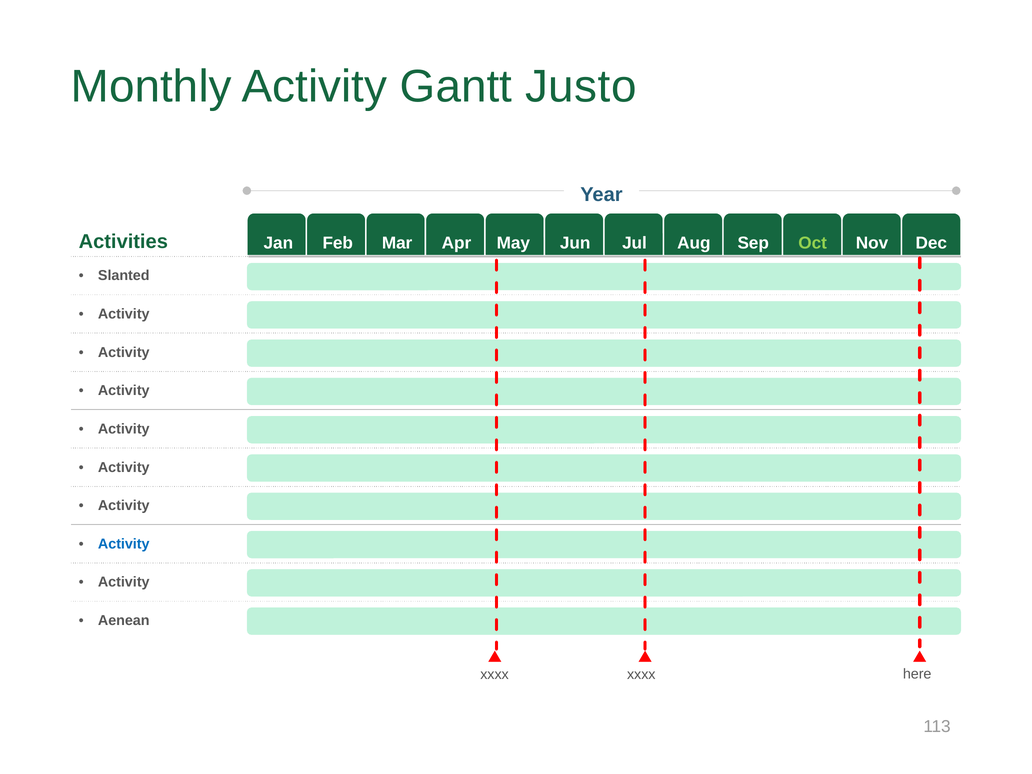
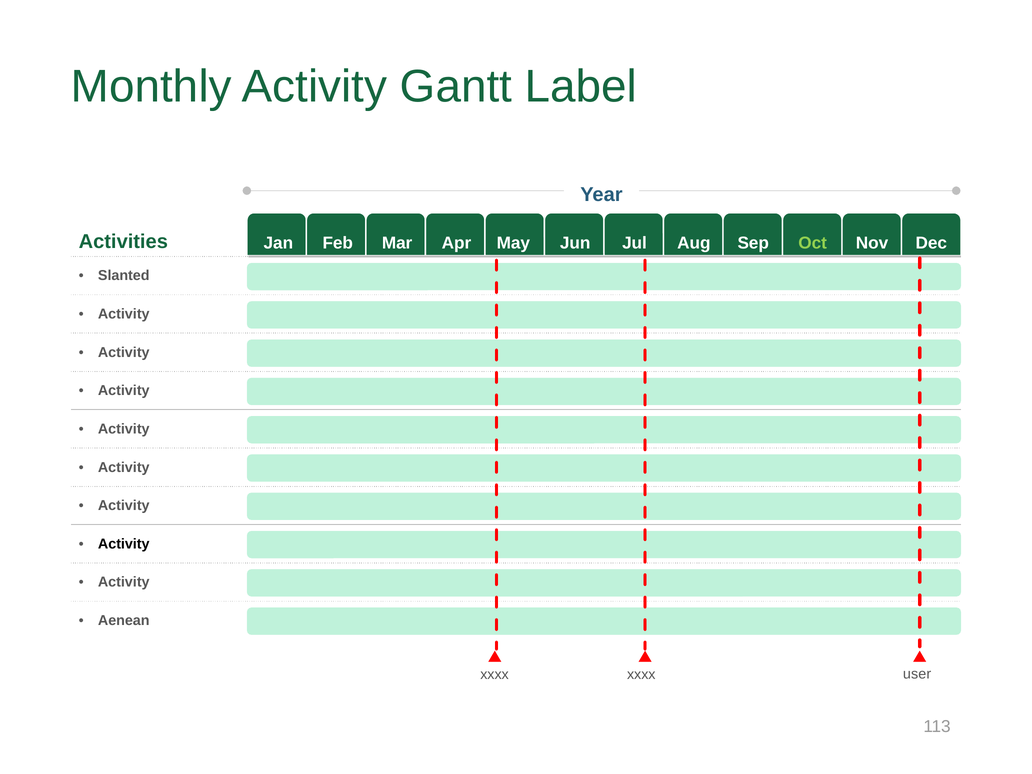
Justo: Justo -> Label (581, 87)
Activity colour: blue -> black (124, 544)
here: here -> user (917, 674)
